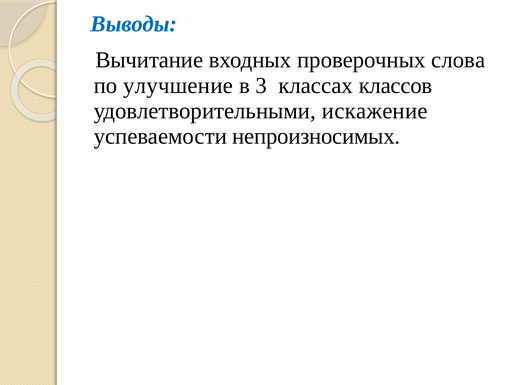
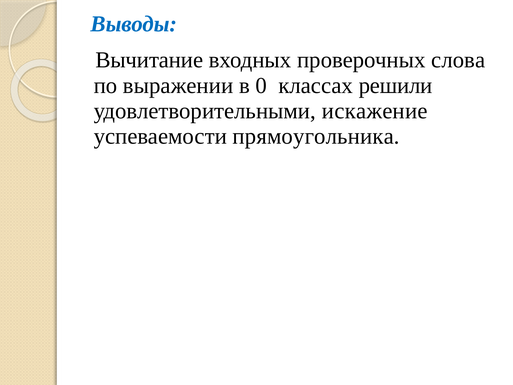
улучшение: улучшение -> выражении (178, 85)
3: 3 -> 0 (261, 85)
классов: классов -> решили (396, 85)
непроизносимых: непроизносимых -> прямоугольника (316, 136)
